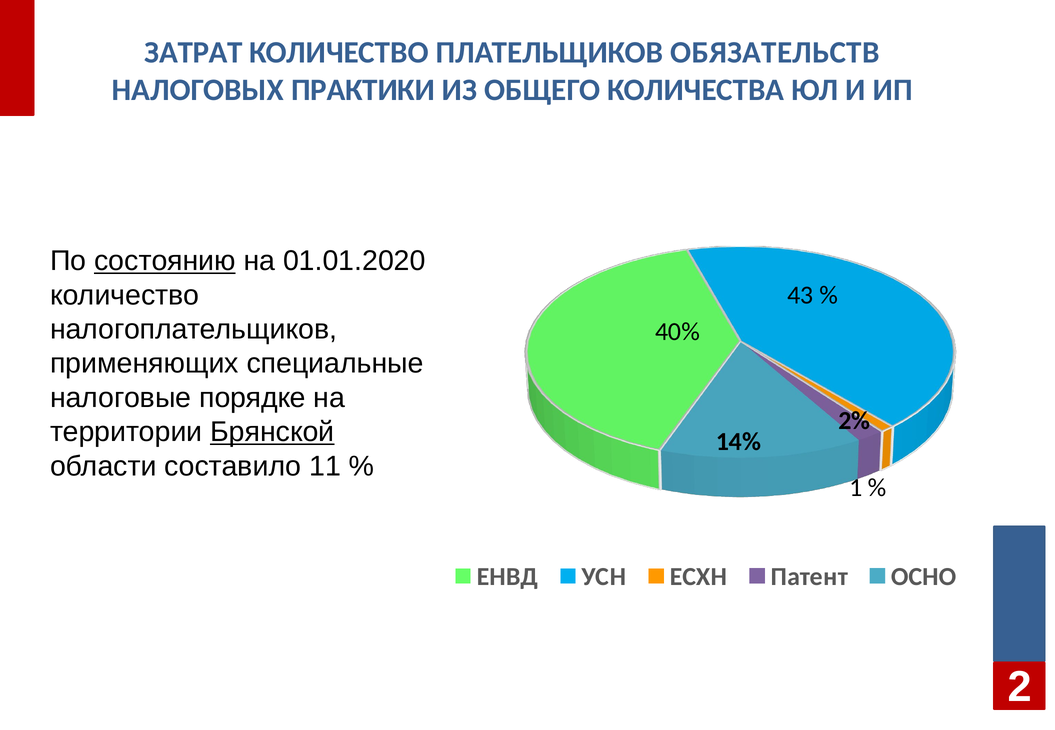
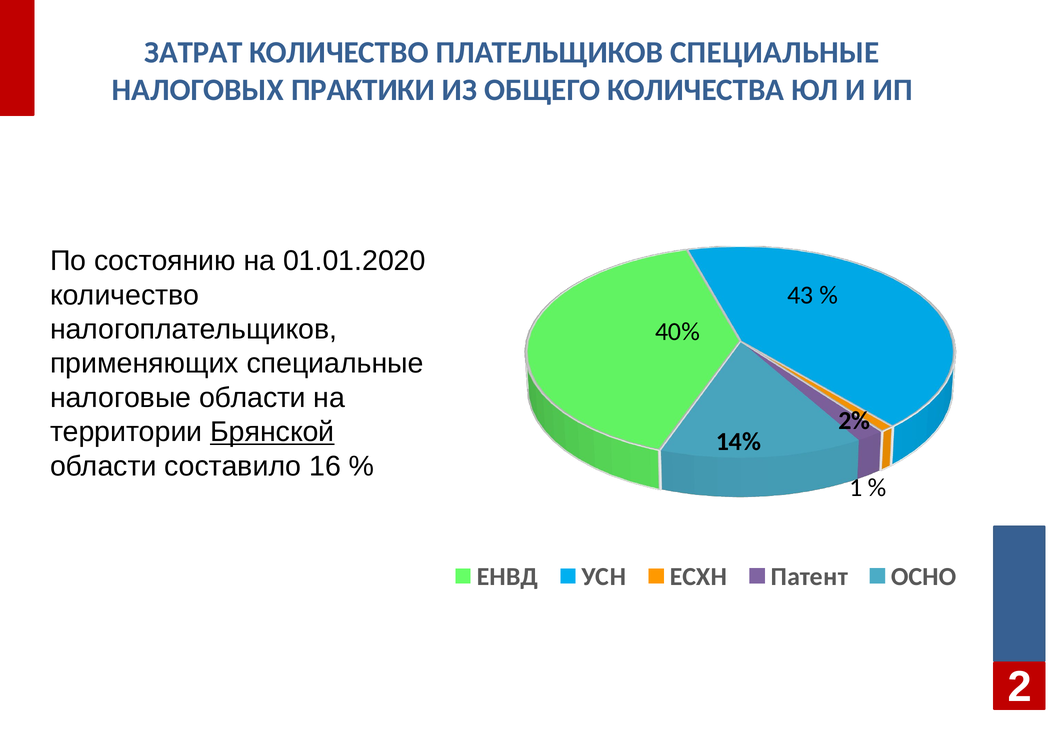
ПЛАТЕЛЬЩИКОВ ОБЯЗАТЕЛЬСТВ: ОБЯЗАТЕЛЬСТВ -> СПЕЦИАЛЬНЫЕ (775, 53)
состоянию underline: present -> none (165, 261)
налоговые порядке: порядке -> области (253, 398)
11: 11 -> 16 (325, 467)
